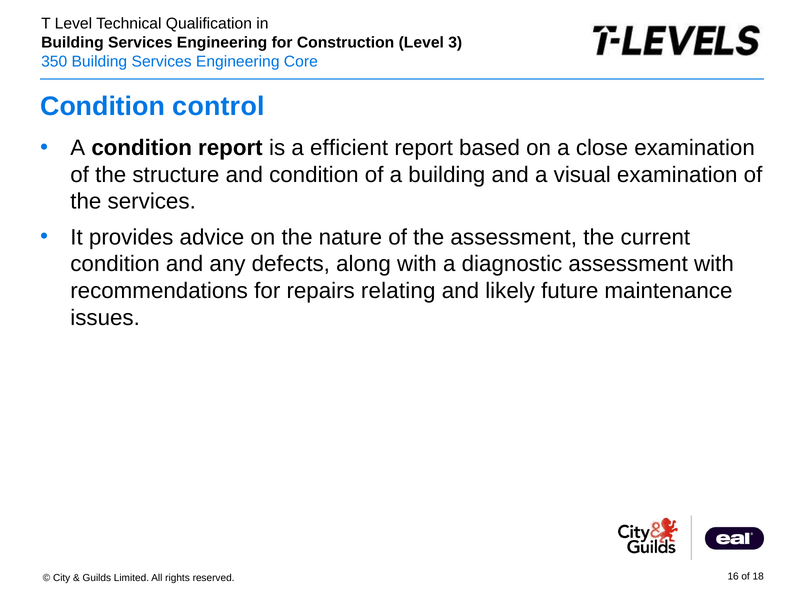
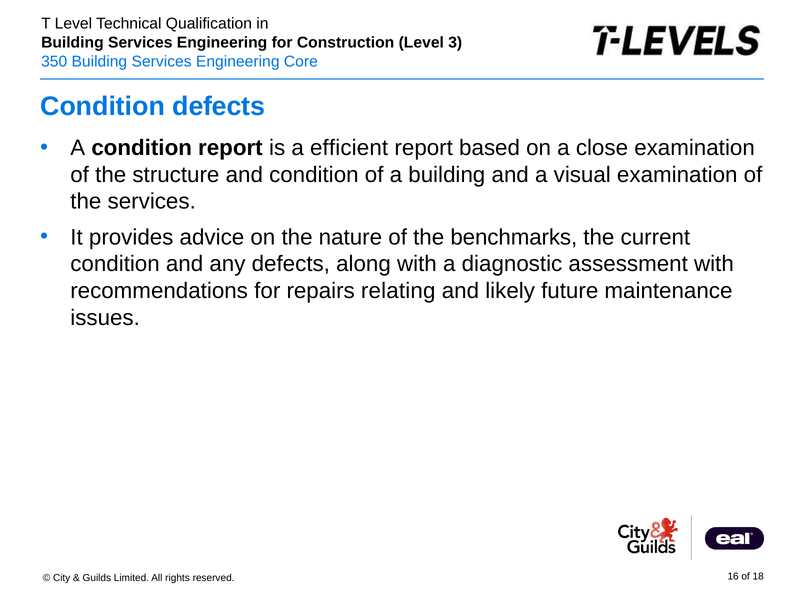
Condition control: control -> defects (219, 107)
the assessment: assessment -> benchmarks (514, 237)
